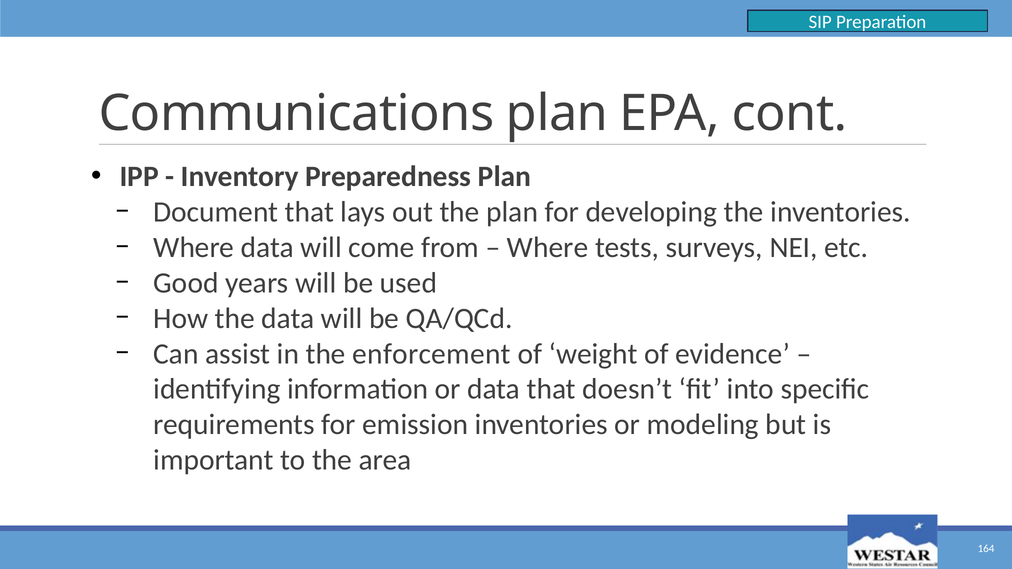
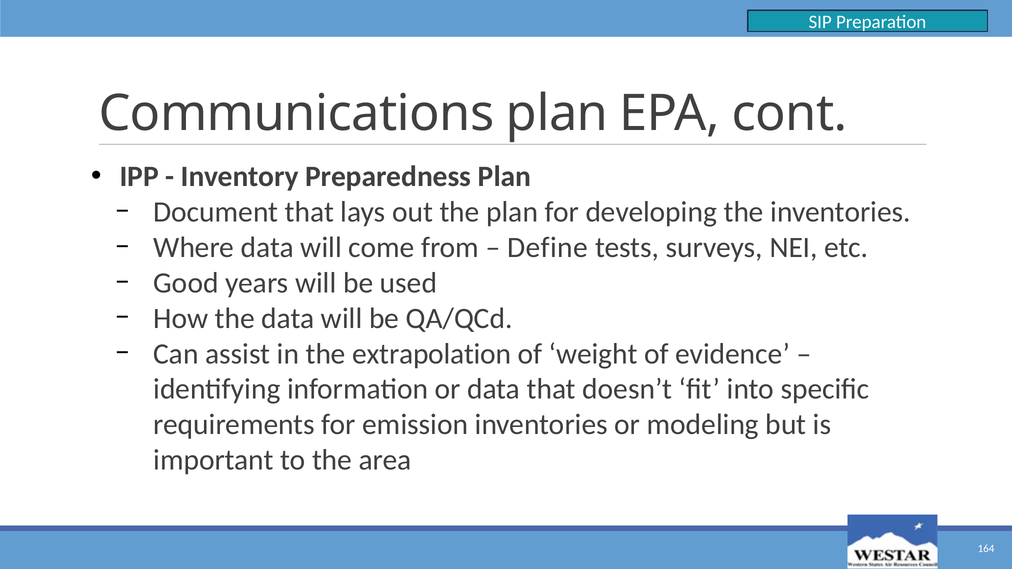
Where: Where -> Define (548, 248)
enforcement: enforcement -> extrapolation (432, 354)
